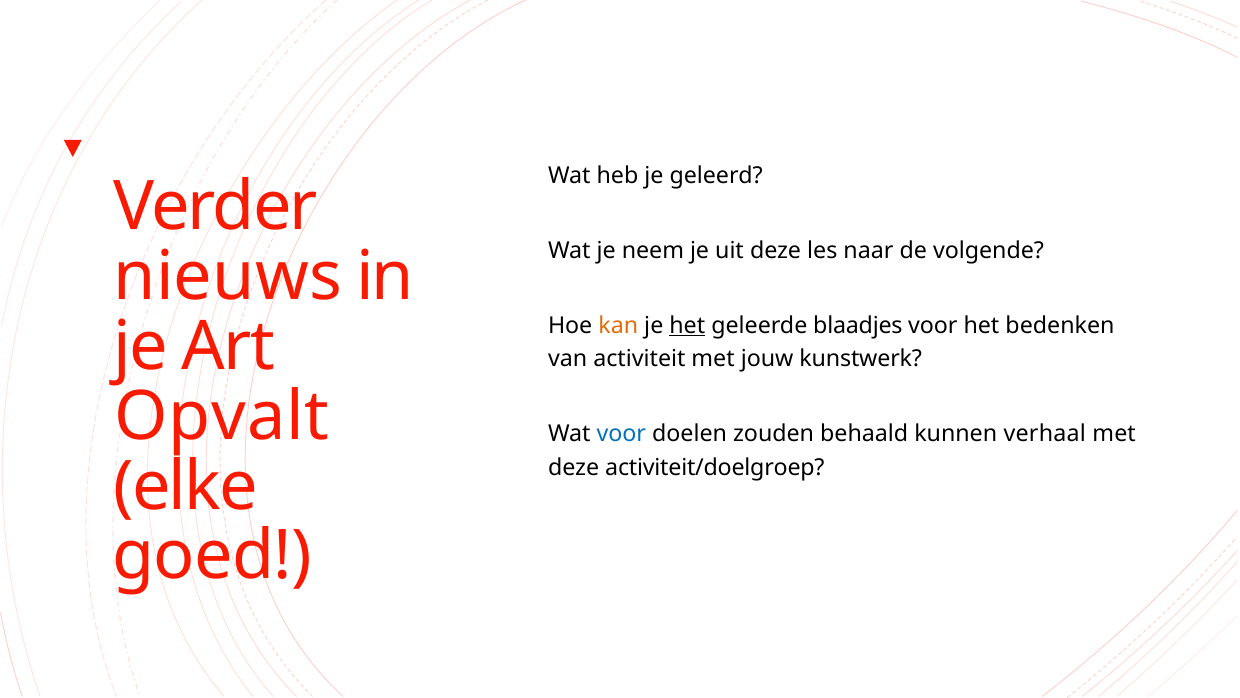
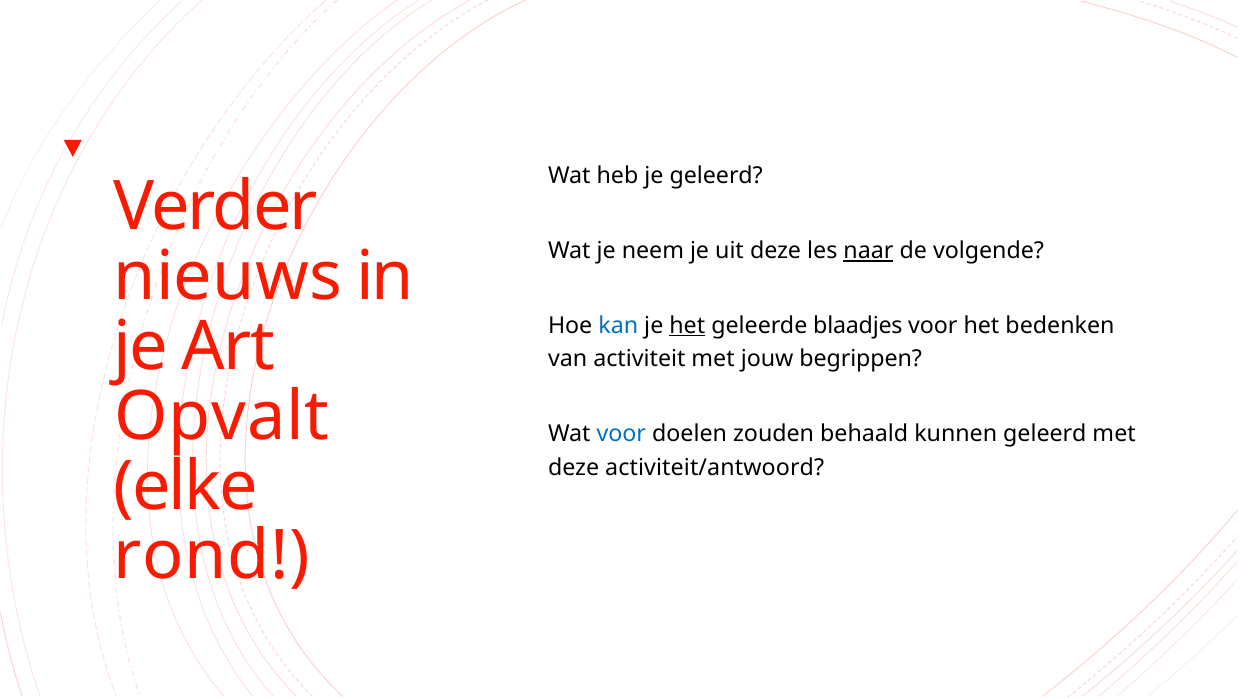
naar underline: none -> present (868, 251)
kan colour: orange -> blue (618, 325)
kunstwerk: kunstwerk -> begrippen (861, 359)
kunnen verhaal: verhaal -> geleerd (1045, 434)
activiteit/doelgroep: activiteit/doelgroep -> activiteit/antwoord (715, 467)
goed: goed -> rond (212, 556)
